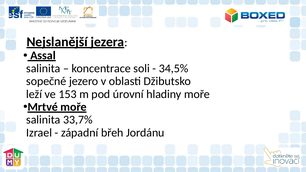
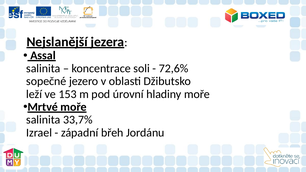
34,5%: 34,5% -> 72,6% (174, 68)
